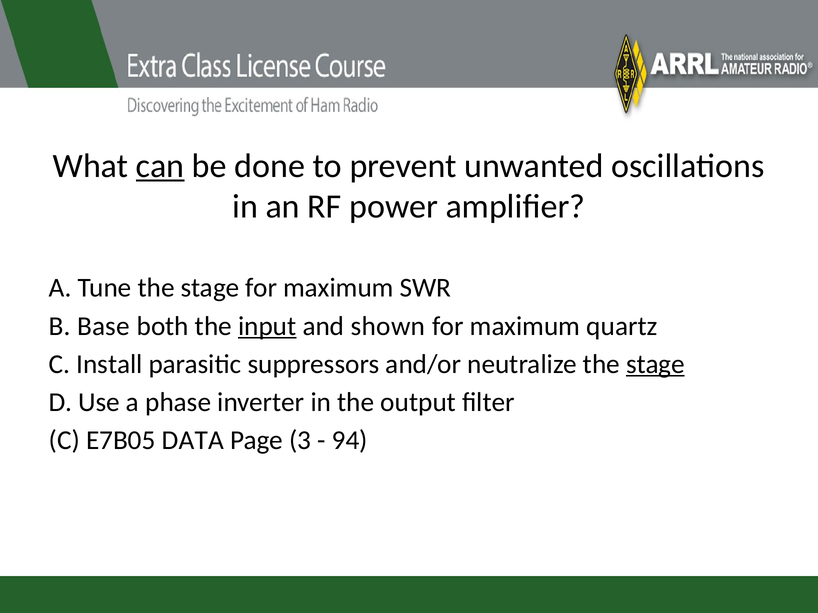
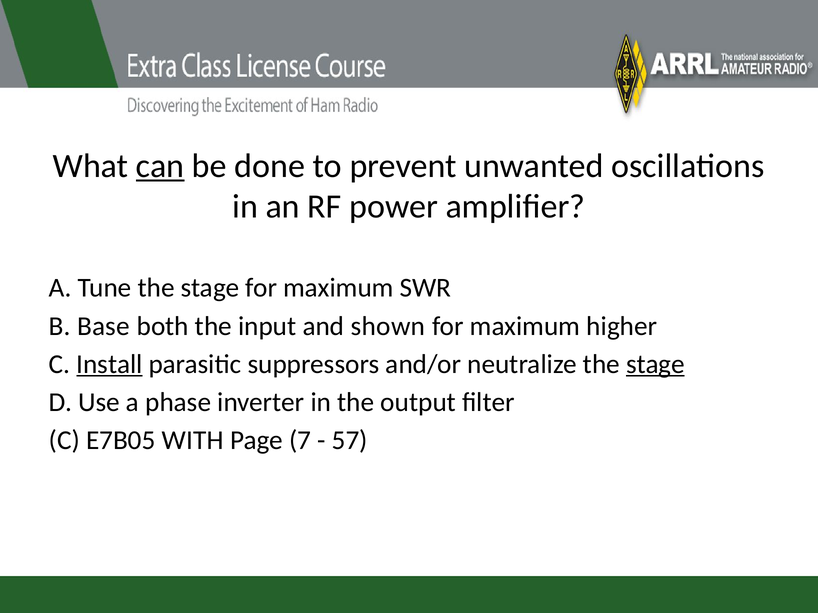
input underline: present -> none (267, 326)
quartz: quartz -> higher (622, 326)
Install underline: none -> present (109, 364)
DATA: DATA -> WITH (193, 441)
3: 3 -> 7 (300, 441)
94: 94 -> 57 (350, 441)
